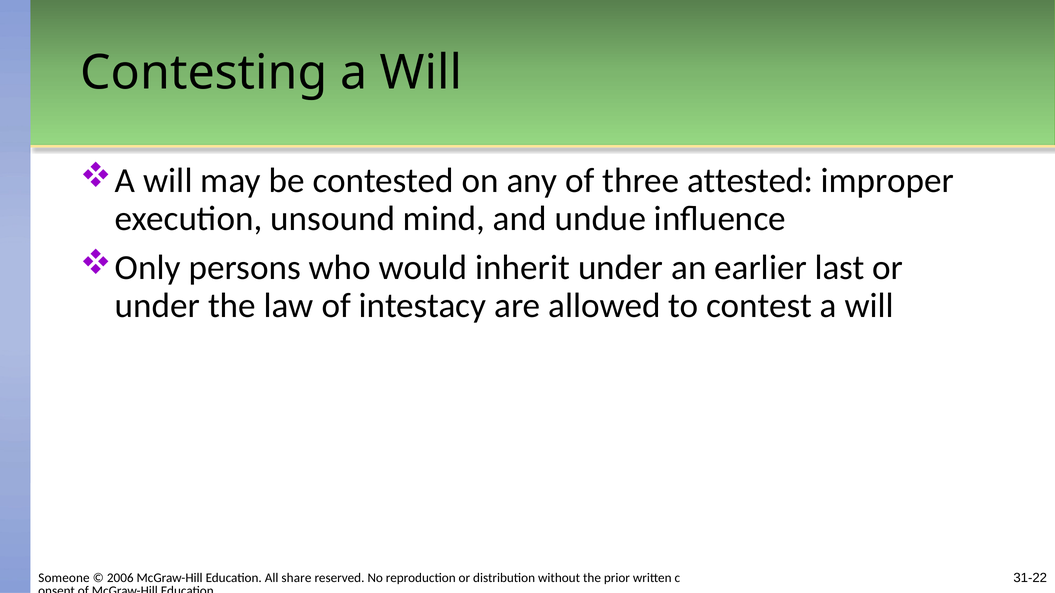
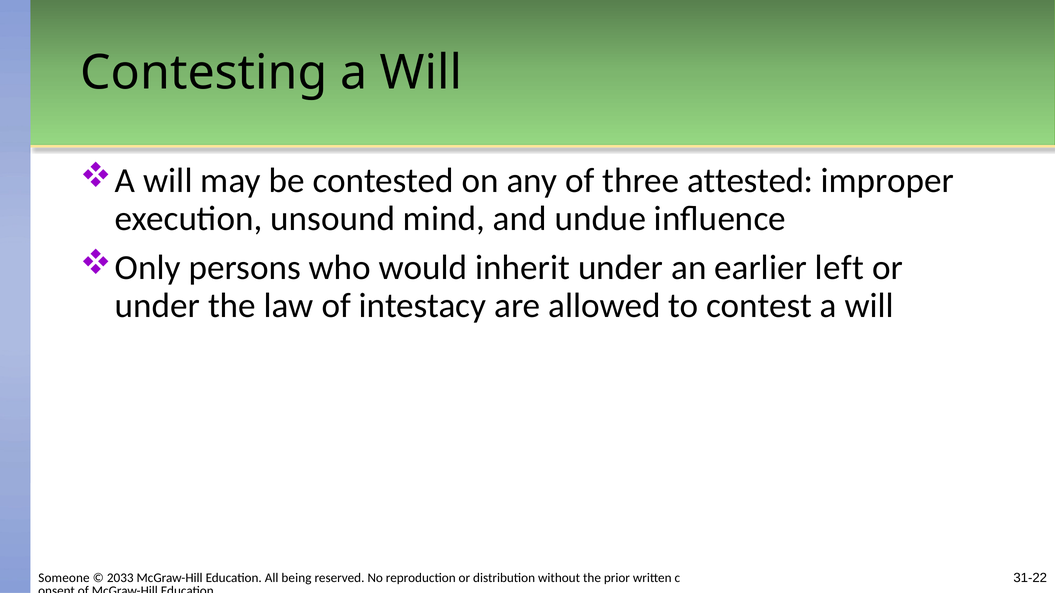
last: last -> left (839, 268)
2006: 2006 -> 2033 (120, 578)
share: share -> being (296, 578)
